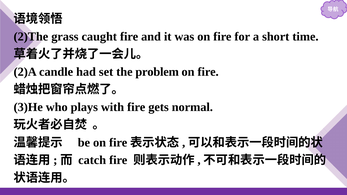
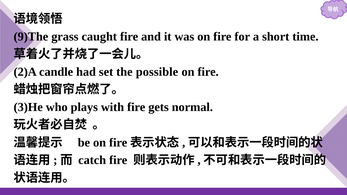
2)The: 2)The -> 9)The (31, 37)
problem: problem -> possible (157, 72)
